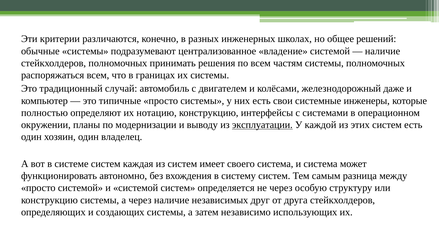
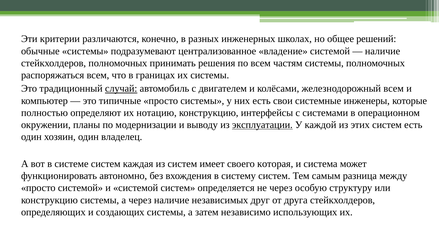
случай underline: none -> present (121, 89)
железнодорожный даже: даже -> всем (394, 89)
своего система: система -> которая (275, 164)
